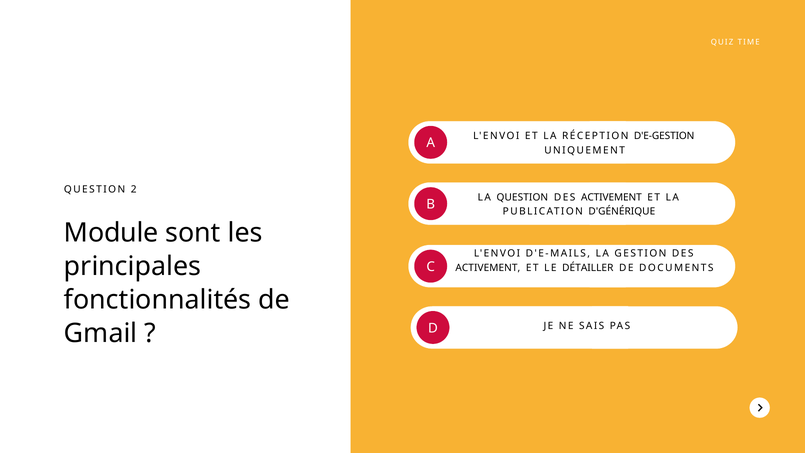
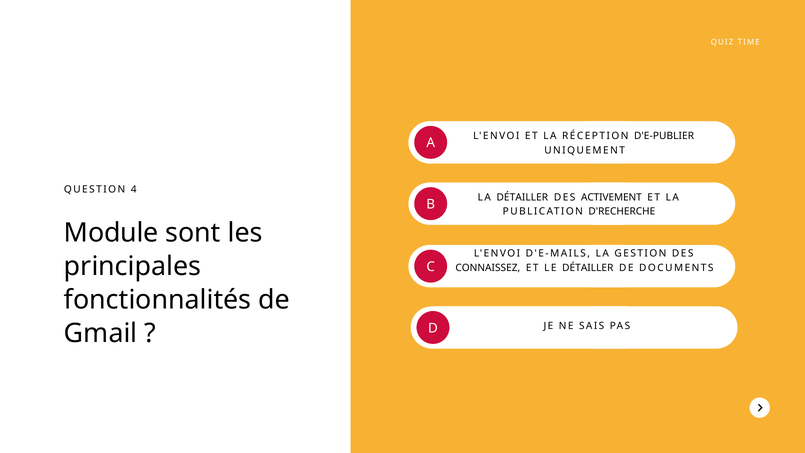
D'E-GESTION: D'E-GESTION -> D'E-PUBLIER (664, 136)
2: 2 -> 4 (134, 189)
LA QUESTION: QUESTION -> DÉTAILLER (522, 197)
D'GÉNÉRIQUE: D'GÉNÉRIQUE -> D'RECHERCHE (622, 211)
ACTIVEMENT: ACTIVEMENT -> CONNAISSEZ (488, 268)
